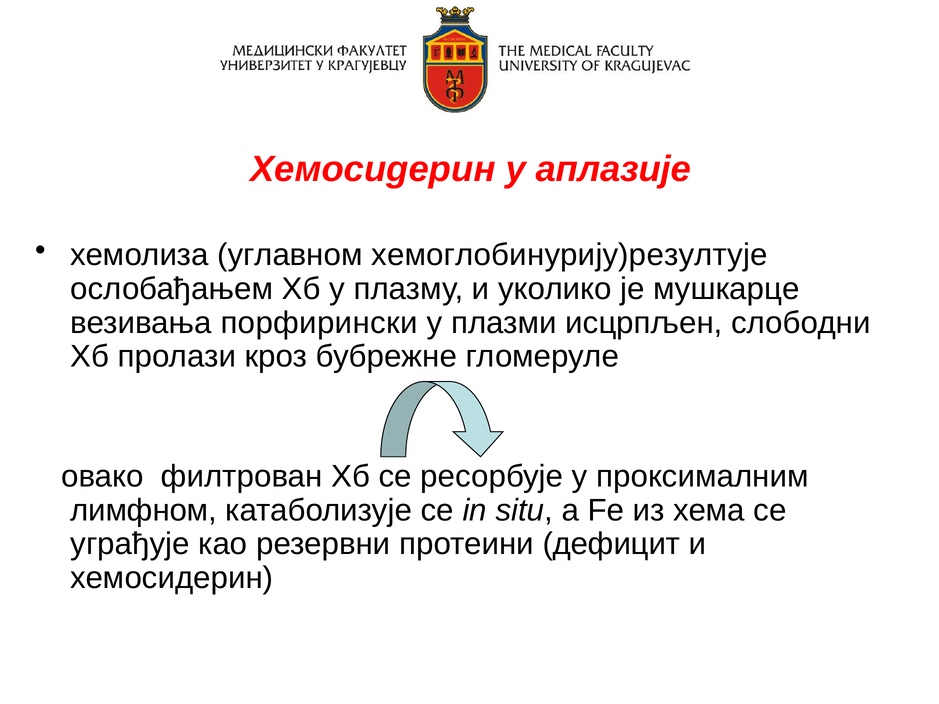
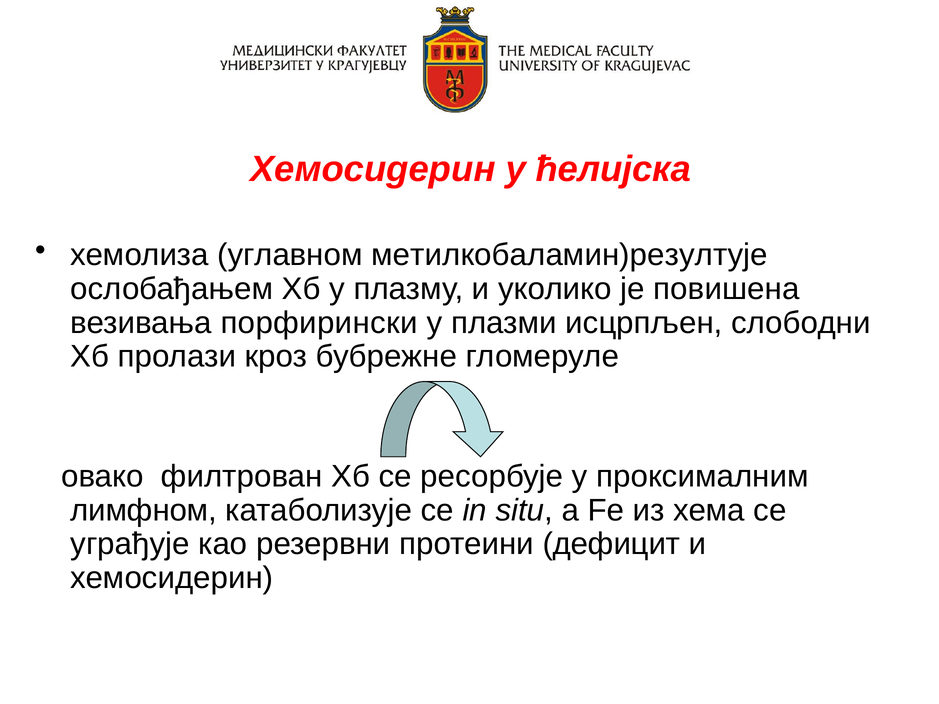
аплазије: аплазије -> ћелијска (613, 169)
хемоглобинурију)резултује: хемоглобинурију)резултује -> метилкобаламин)резултује (570, 255)
мушкарце: мушкарце -> повишена (726, 289)
